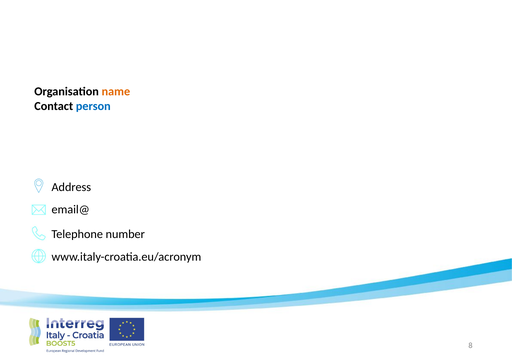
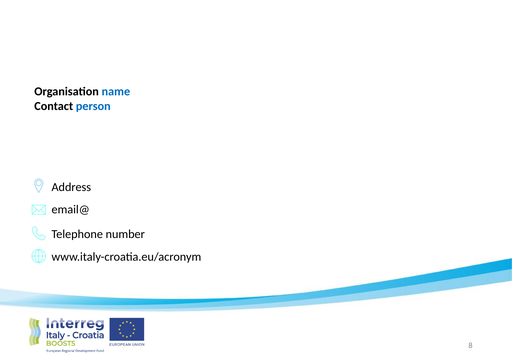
name colour: orange -> blue (116, 92)
